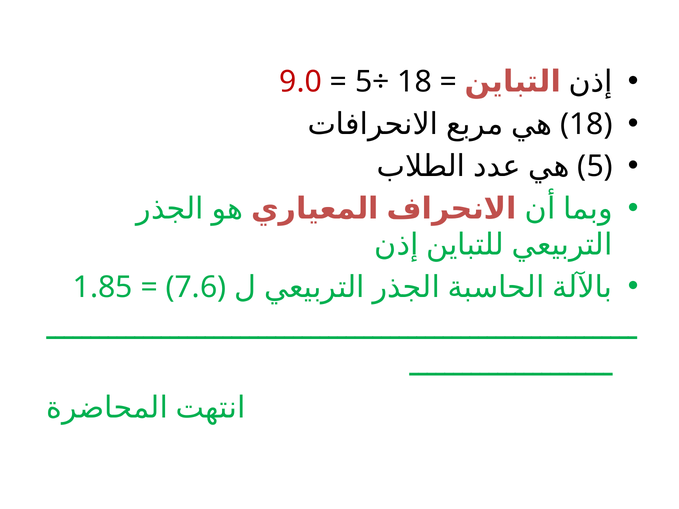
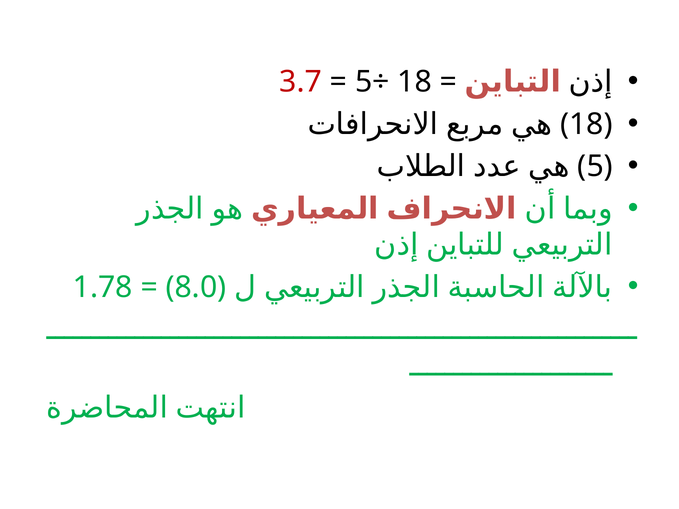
9.0: 9.0 -> 3.7 (301, 82)
1.85: 1.85 -> 1.78 (103, 287)
7.6: 7.6 -> 8.0 (196, 287)
